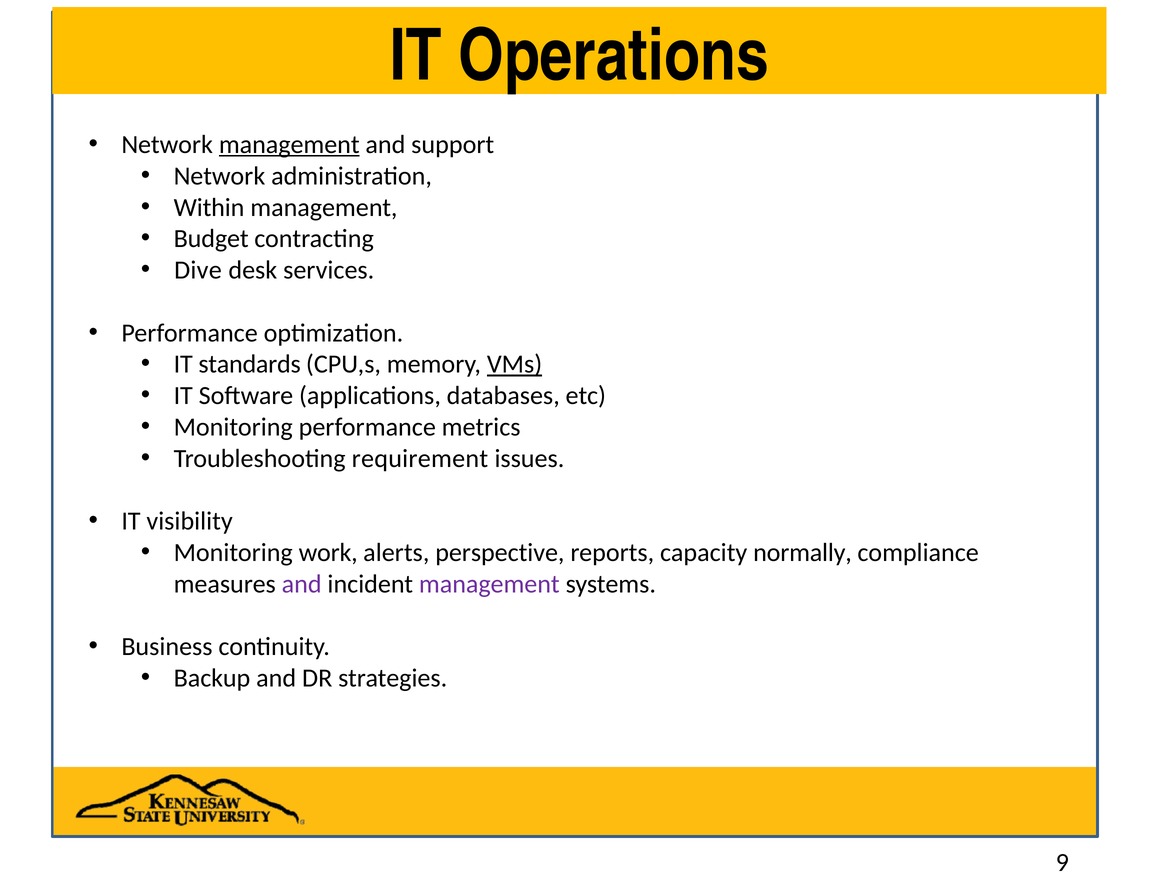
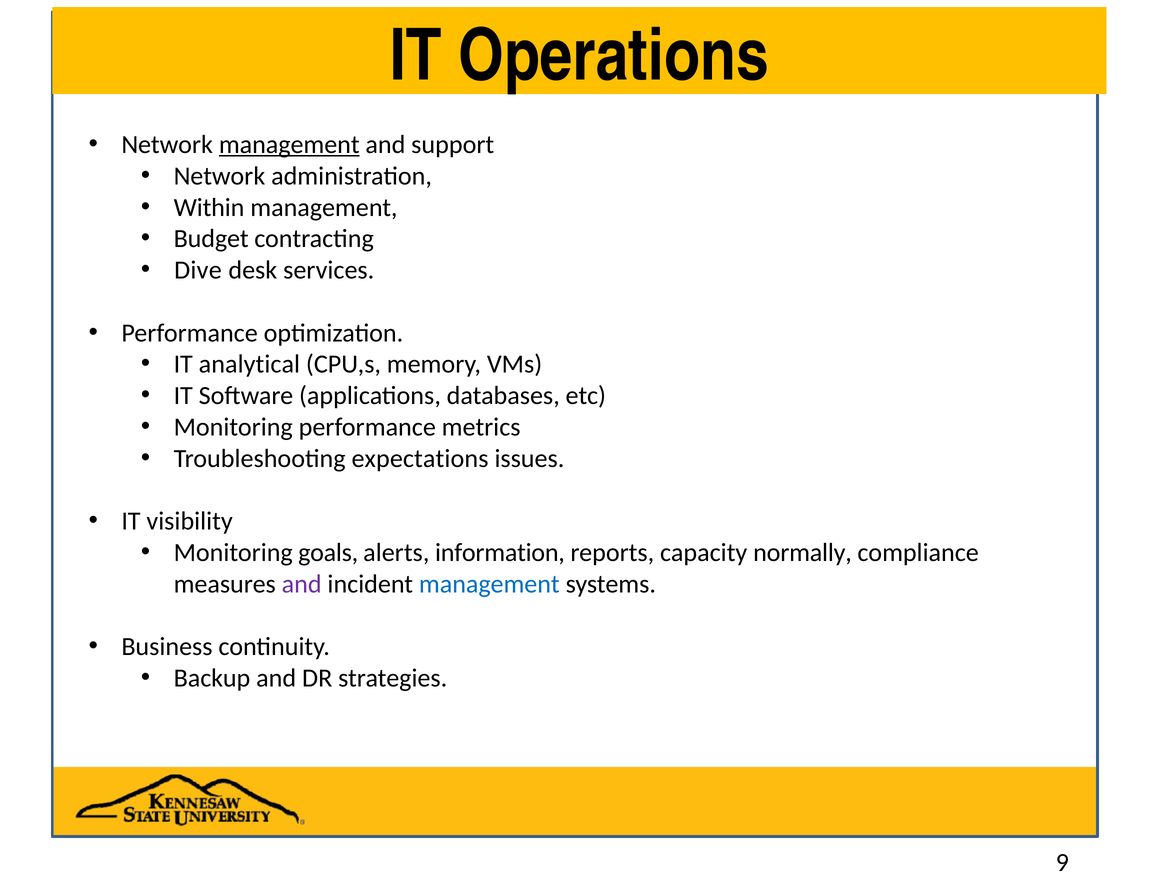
standards: standards -> analytical (249, 364)
VMs underline: present -> none (515, 364)
requirement: requirement -> expectations (420, 458)
work: work -> goals (328, 552)
perspective: perspective -> information (500, 552)
management colour: purple -> blue (489, 584)
